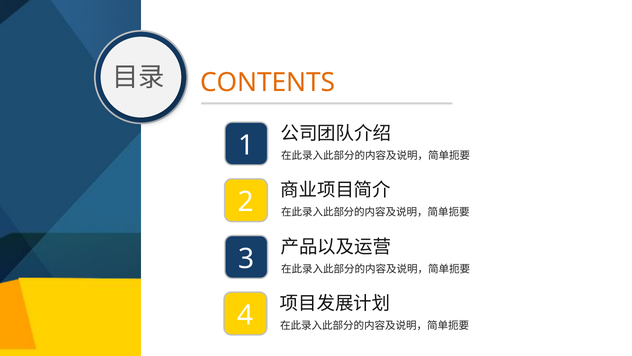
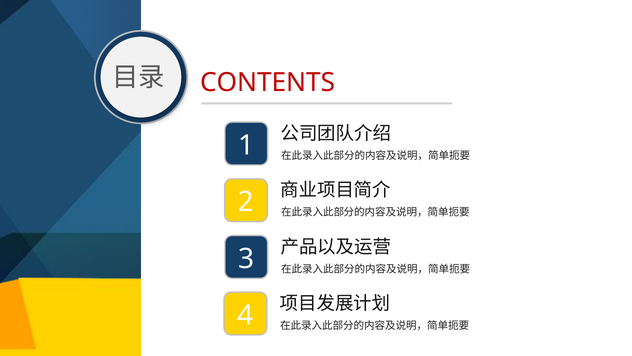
CONTENTS colour: orange -> red (268, 82)
